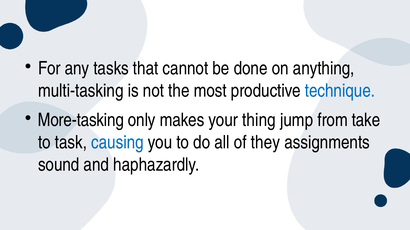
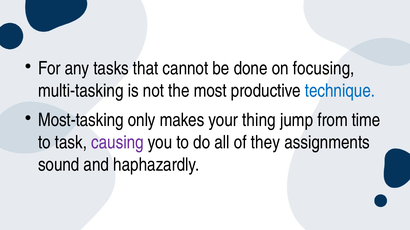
anything: anything -> focusing (324, 69)
More-tasking: More-tasking -> Most-tasking (81, 120)
take: take -> time (366, 120)
causing colour: blue -> purple (117, 143)
